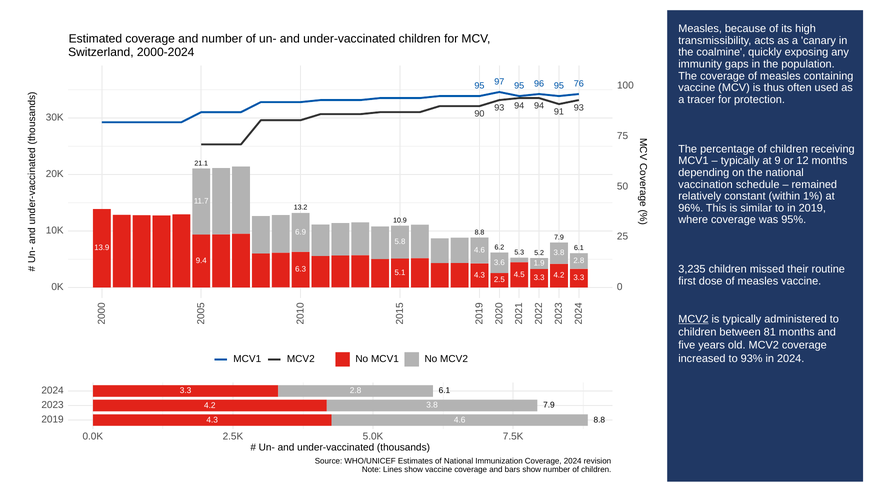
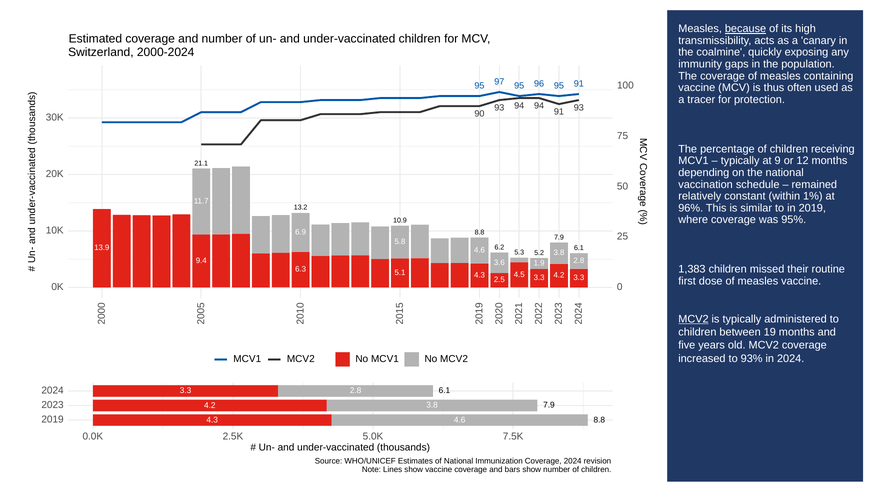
because underline: none -> present (746, 29)
95 76: 76 -> 91 (579, 84)
3,235: 3,235 -> 1,383 (692, 269)
81: 81 -> 19 (770, 332)
